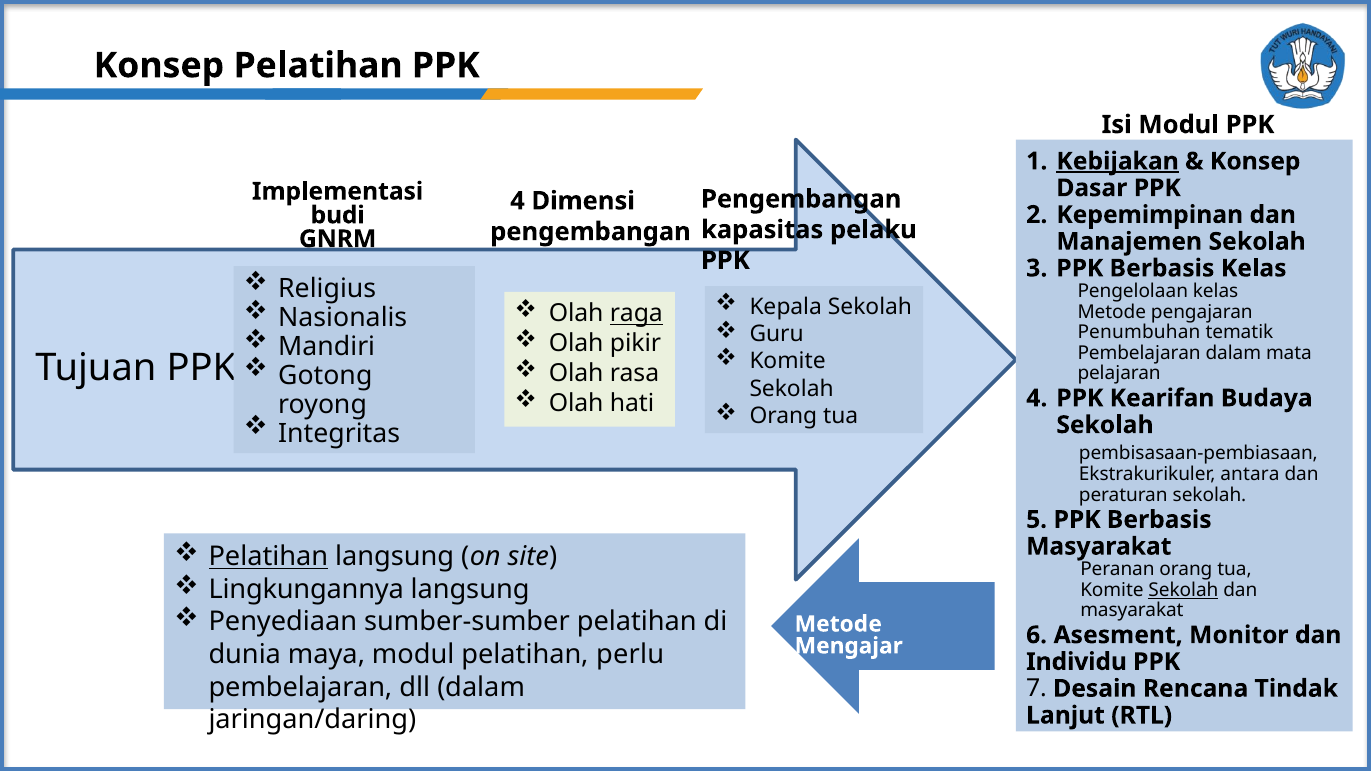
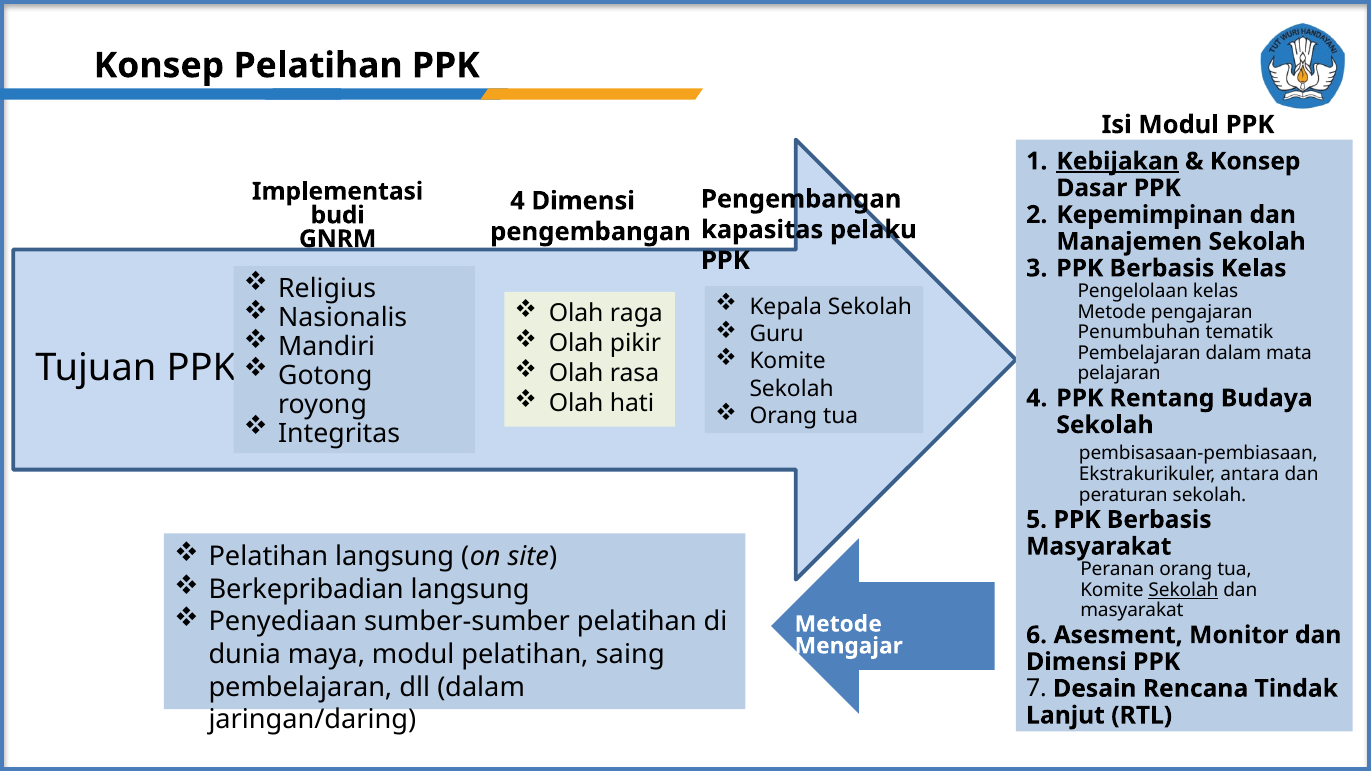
raga underline: present -> none (636, 314)
Kearifan: Kearifan -> Rentang (1162, 398)
Pelatihan underline: present -> none (268, 557)
Lingkungannya: Lingkungannya -> Berkepribadian (306, 590)
perlu: perlu -> saing (630, 655)
Individu: Individu -> Dimensi (1076, 662)
